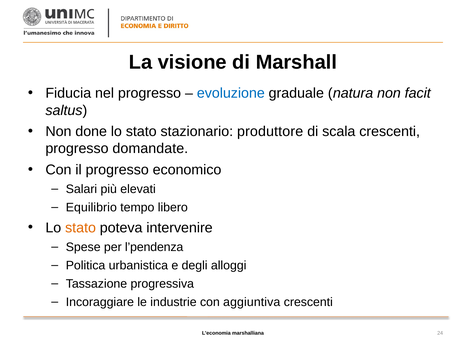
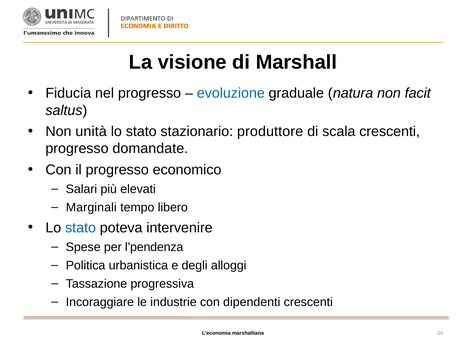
done: done -> unità (91, 132)
Equilibrio: Equilibrio -> Marginali (91, 208)
stato colour: orange -> blue (81, 228)
aggiuntiva: aggiuntiva -> dipendenti (252, 303)
